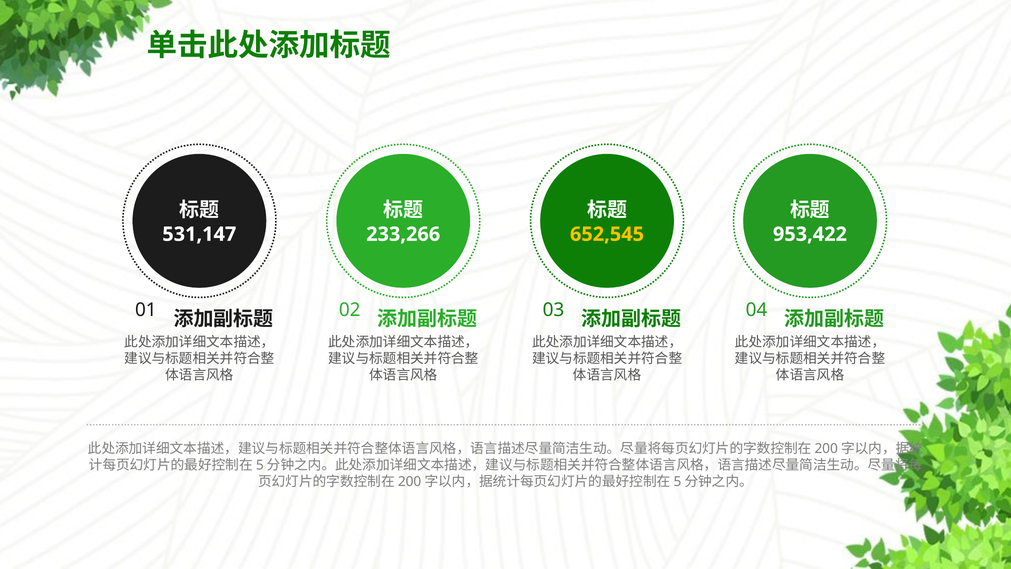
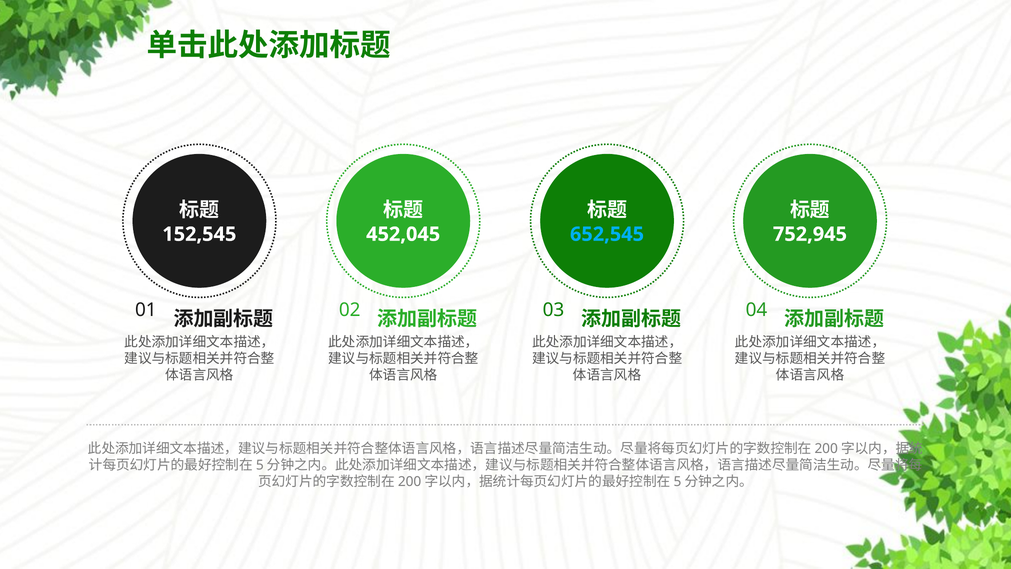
531,147: 531,147 -> 152,545 (199, 234)
233,266: 233,266 -> 452,045 (403, 234)
652,545 colour: yellow -> light blue (607, 234)
953,422: 953,422 -> 752,945 (810, 234)
